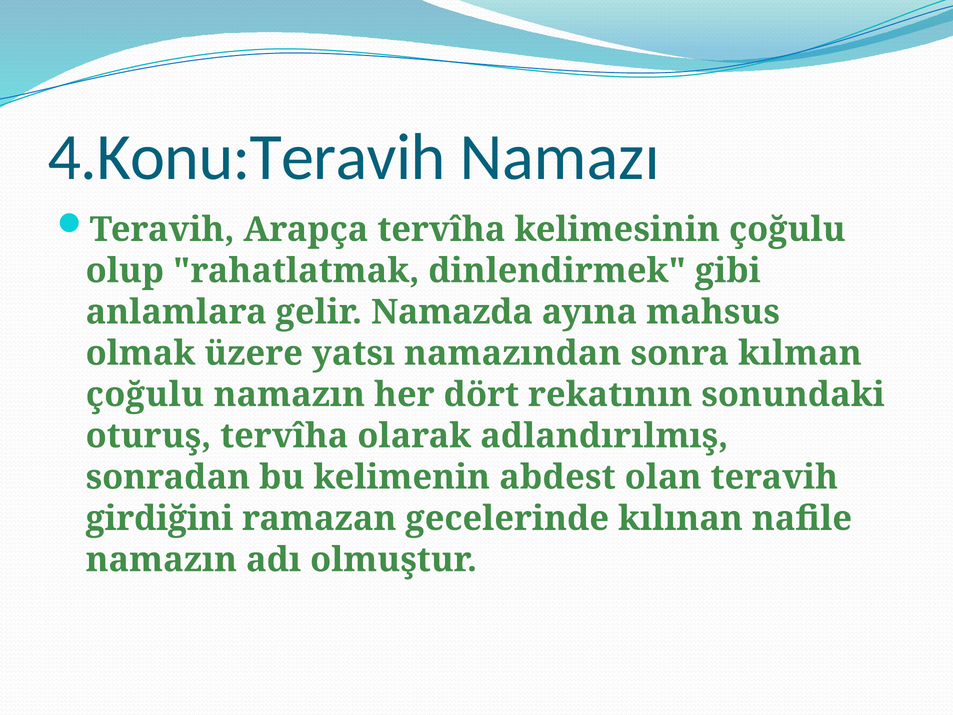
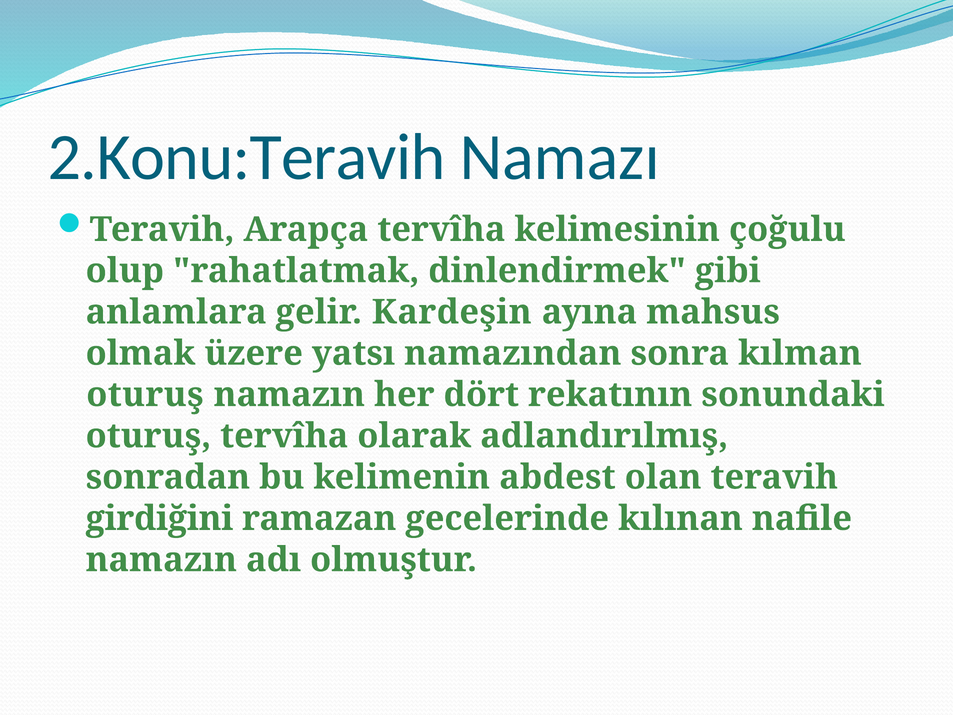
4.Konu:Teravih: 4.Konu:Teravih -> 2.Konu:Teravih (246, 157)
Namazda: Namazda -> Kardeşin (452, 312)
çoğulu: çoğulu -> oturuş (145, 395)
